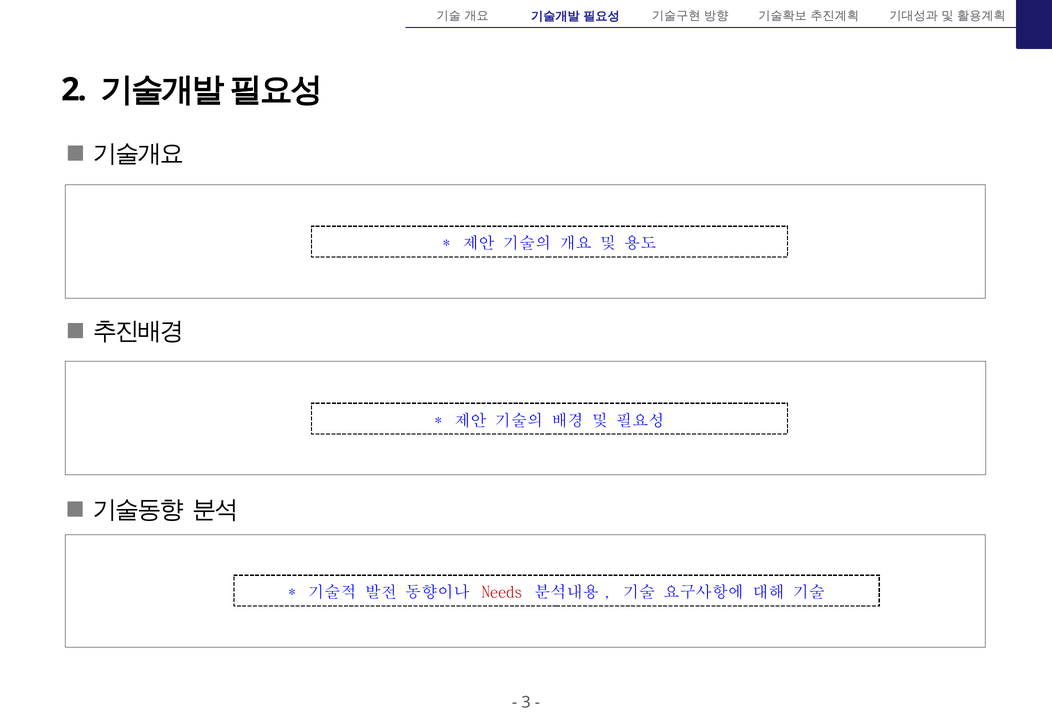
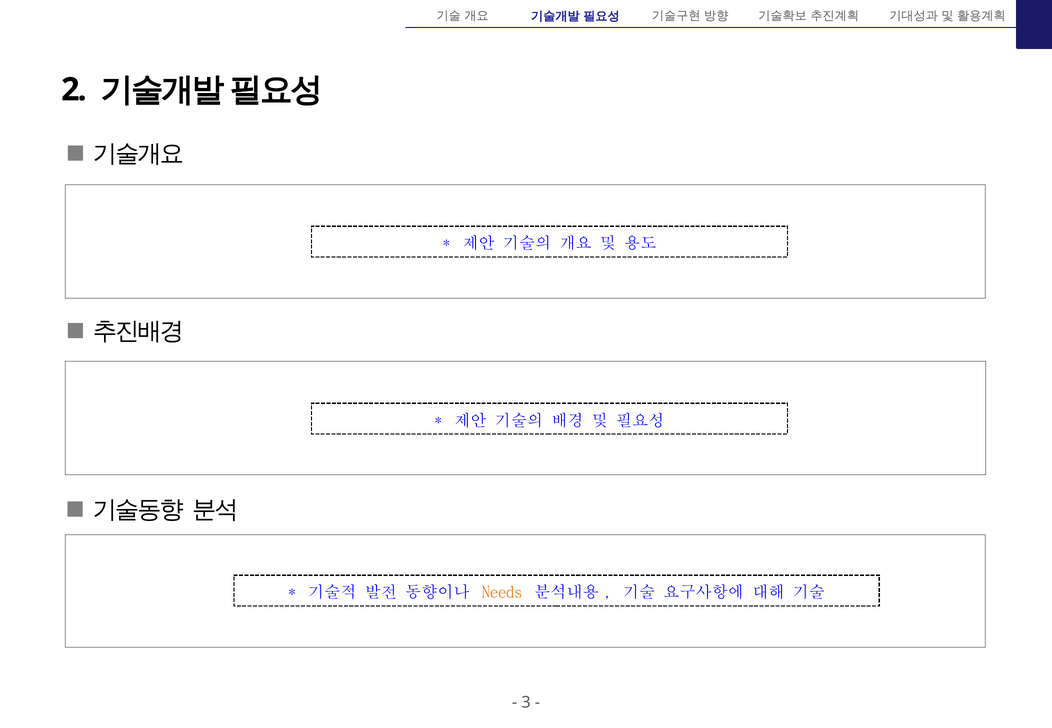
Needs colour: red -> orange (502, 593)
